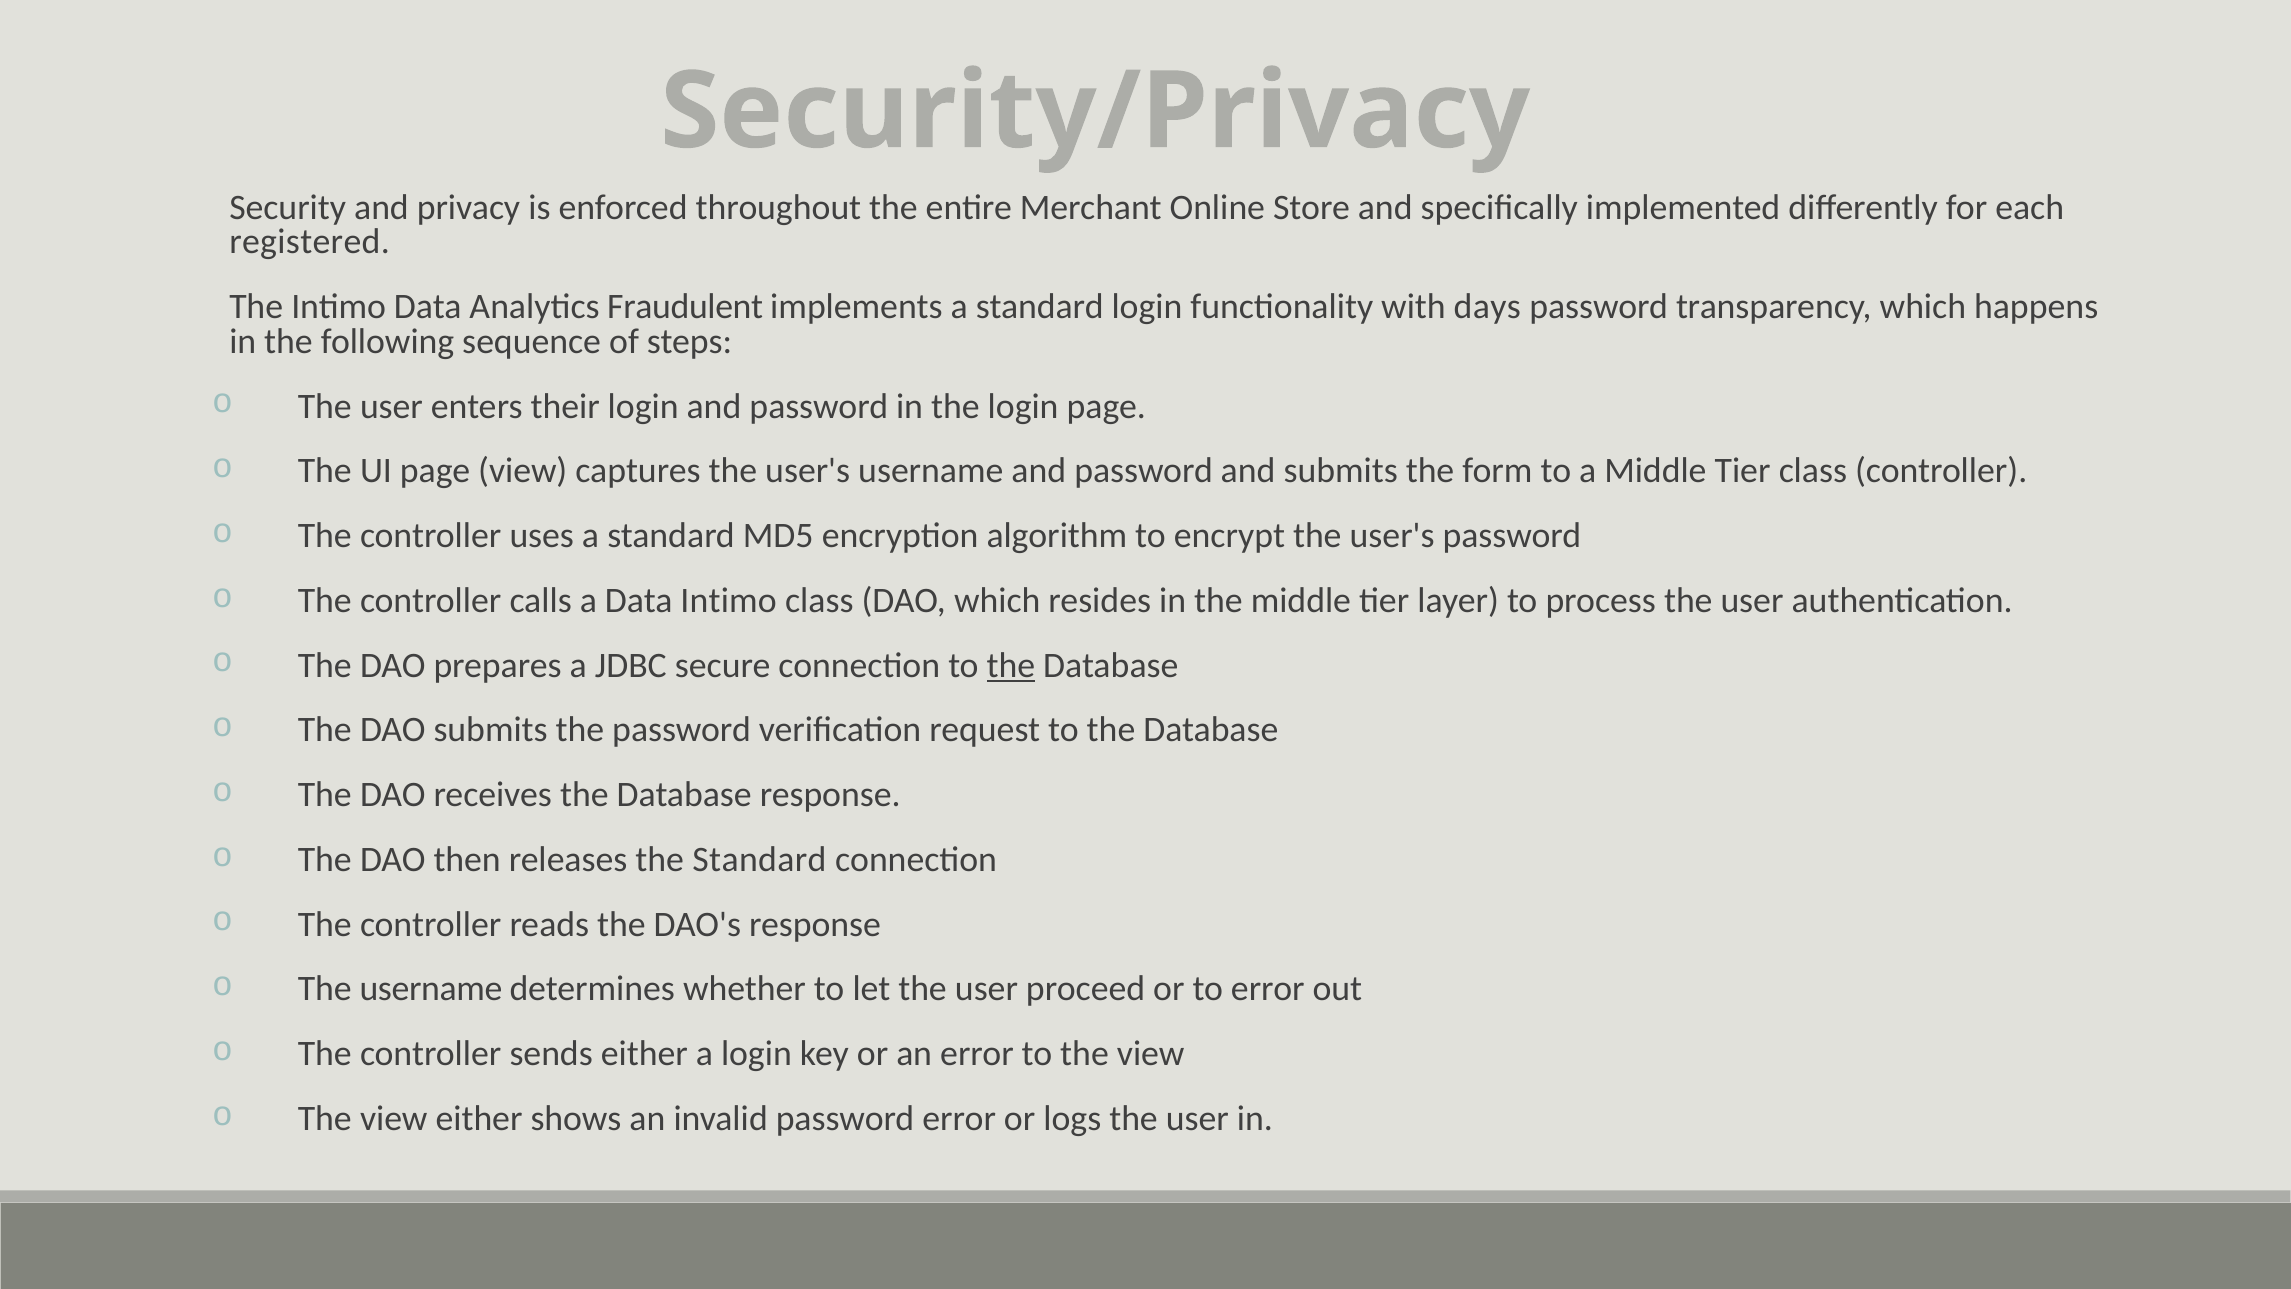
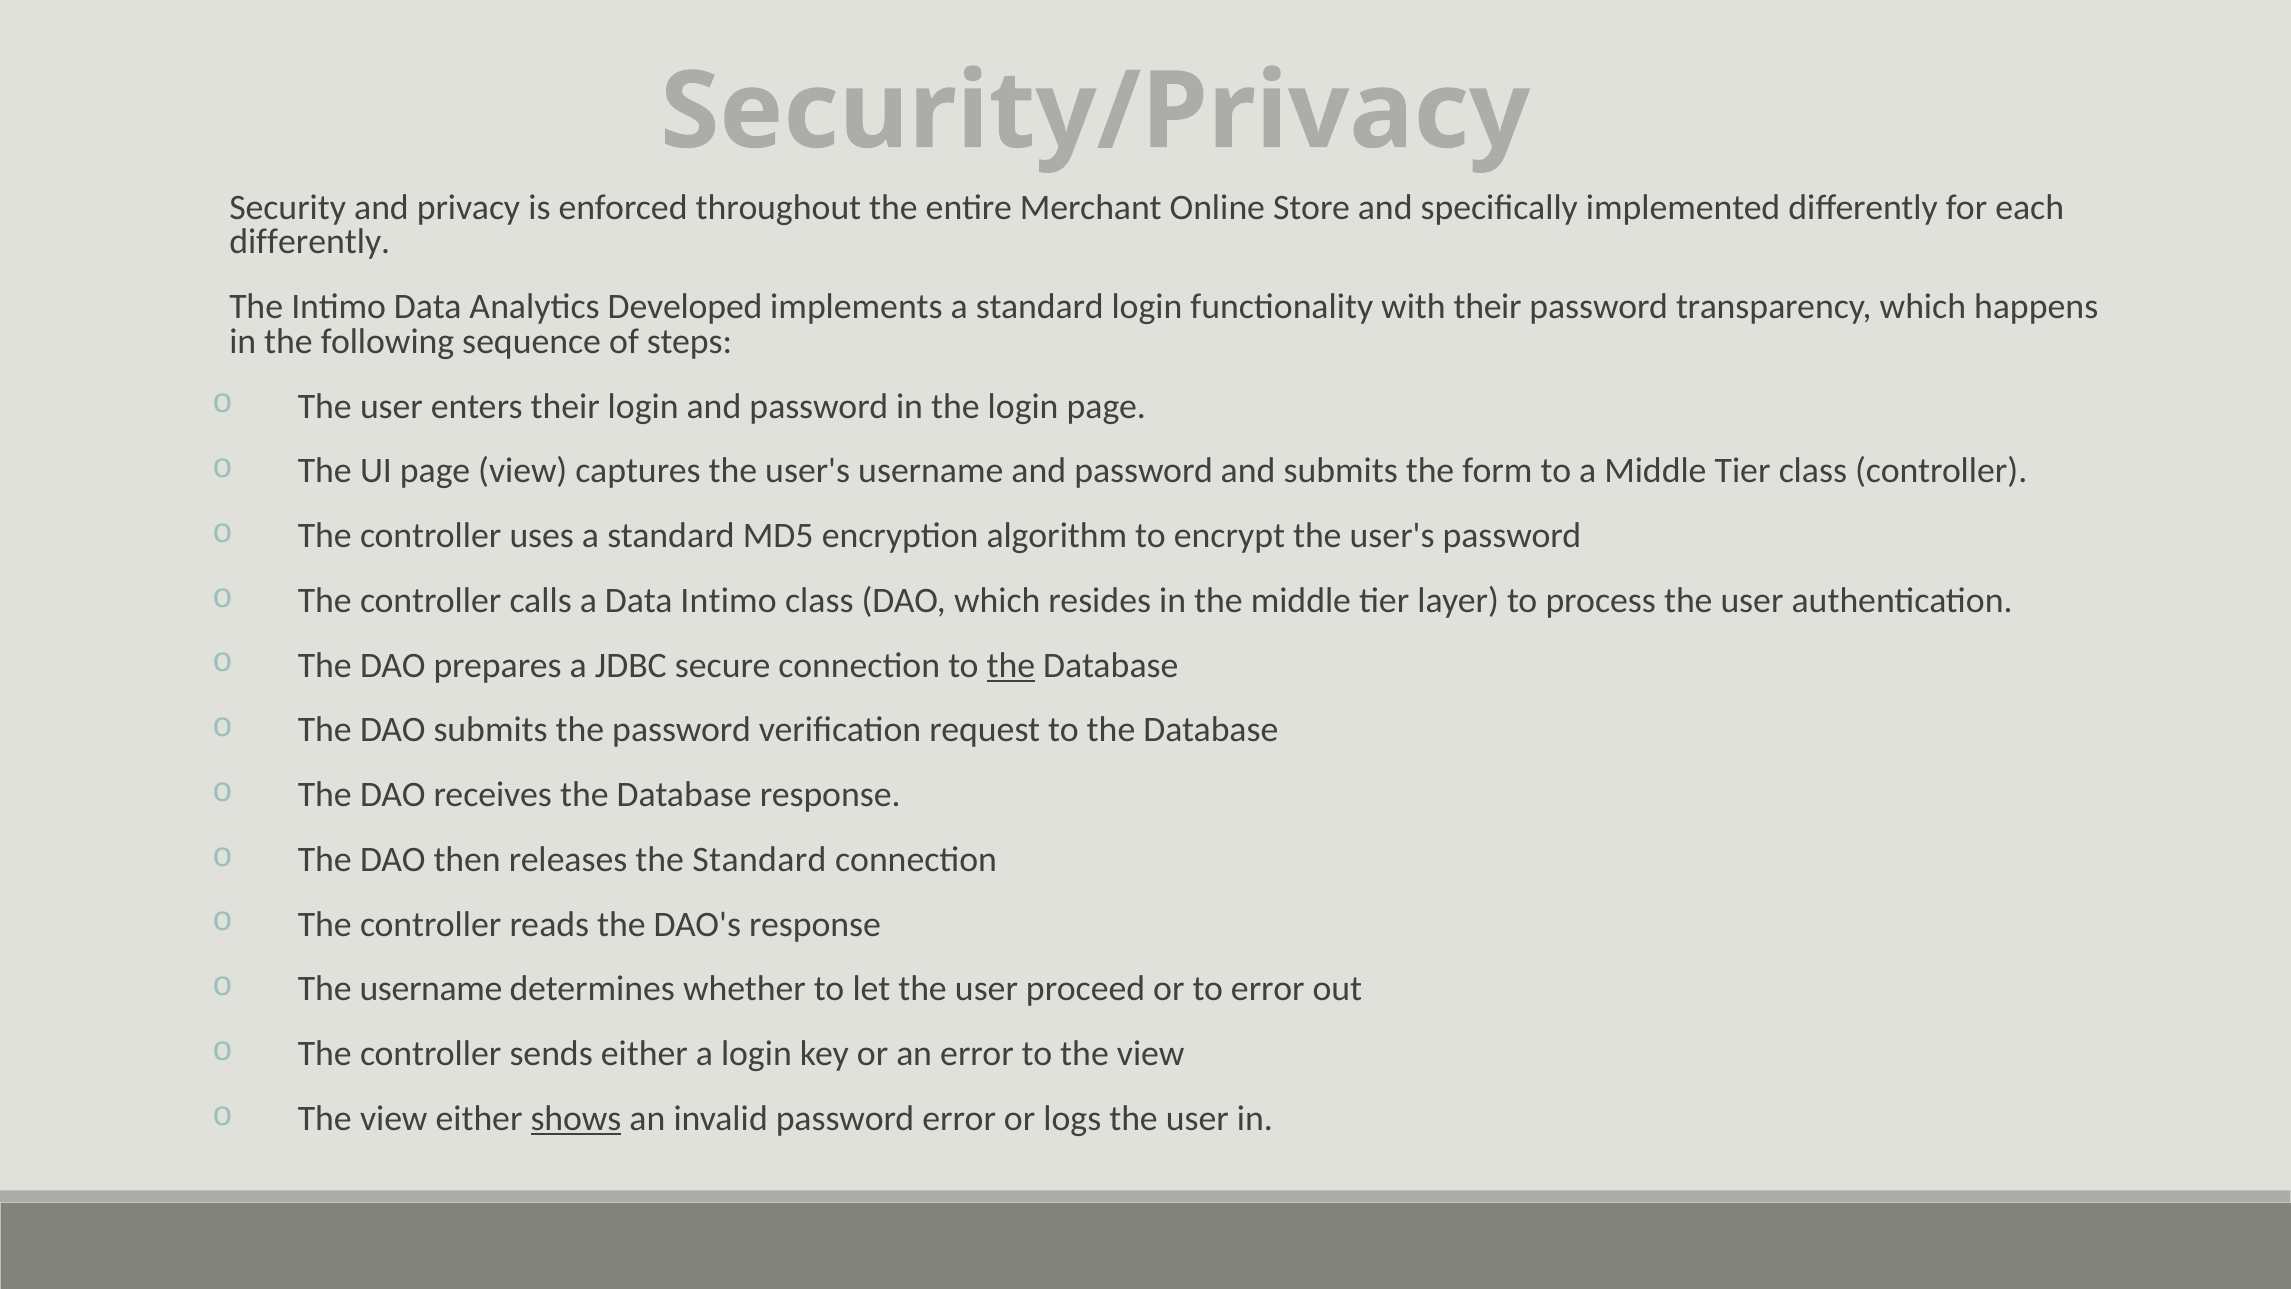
registered: registered -> differently (310, 242)
Fraudulent: Fraudulent -> Developed (685, 307)
with days: days -> their (1488, 307)
shows underline: none -> present (576, 1118)
